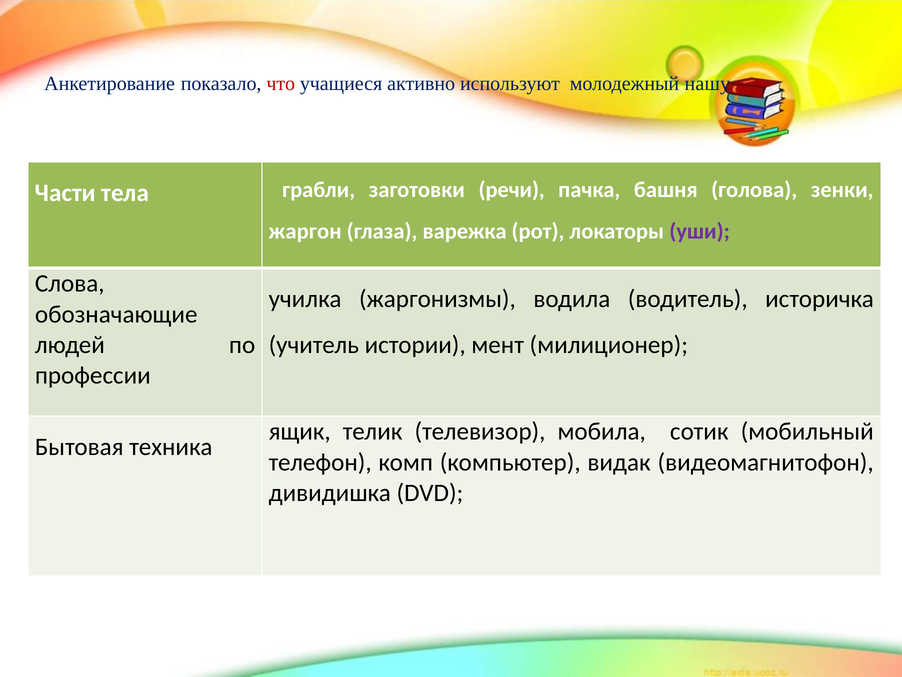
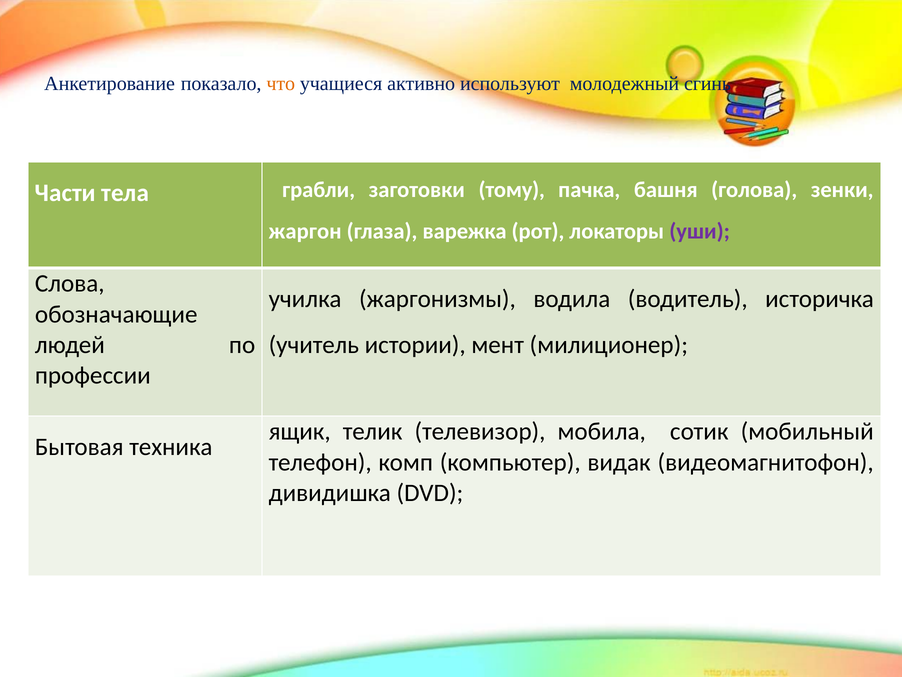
что colour: red -> orange (281, 84)
нашу: нашу -> сгинь (708, 84)
речи: речи -> тому (512, 190)
